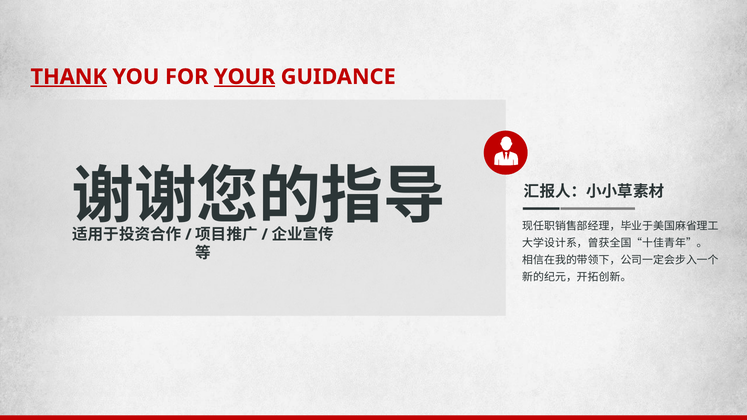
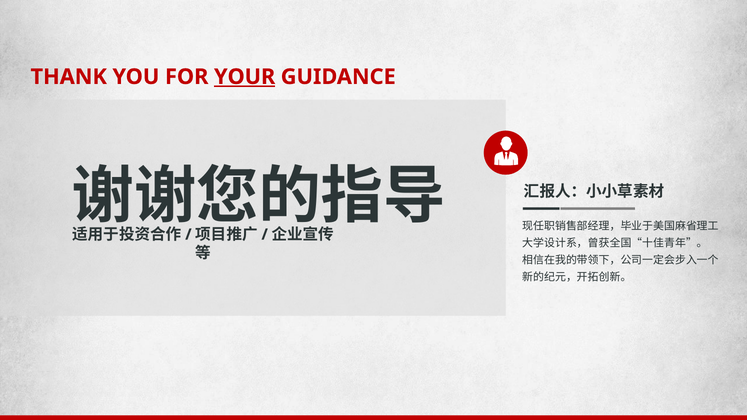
THANK underline: present -> none (69, 77)
